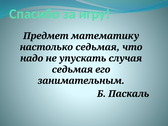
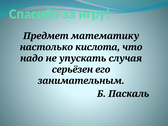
настолько седьмая: седьмая -> кислота (98, 47)
седьмая: седьмая -> серьёзен (72, 70)
